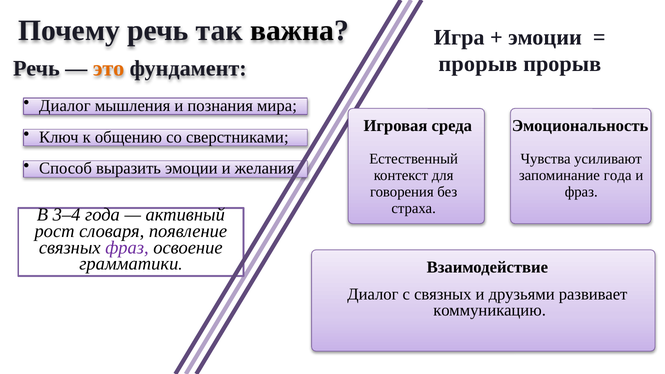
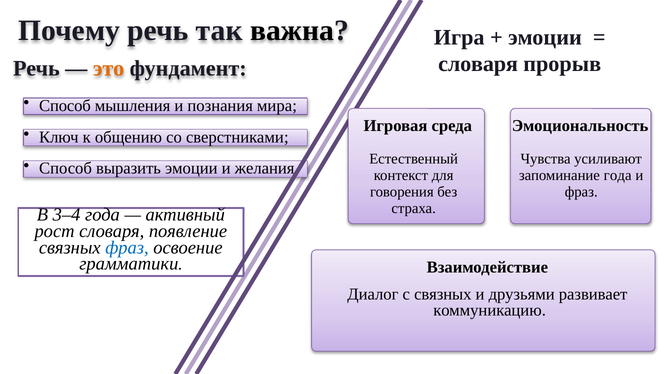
прорыв: прорыв -> словаря (478, 64)
Диалог: Диалог -> Способ (65, 106)
фраз colour: purple -> blue (127, 247)
